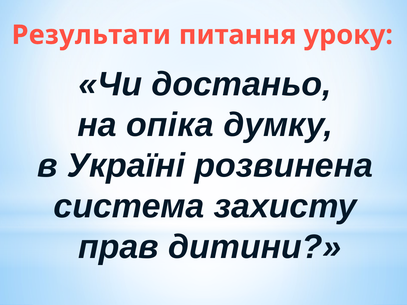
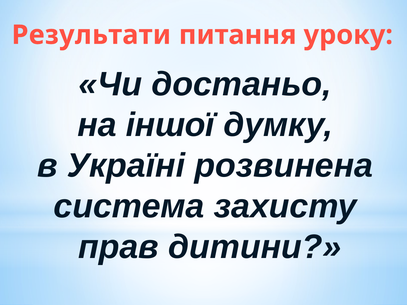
опіка: опіка -> іншої (170, 125)
